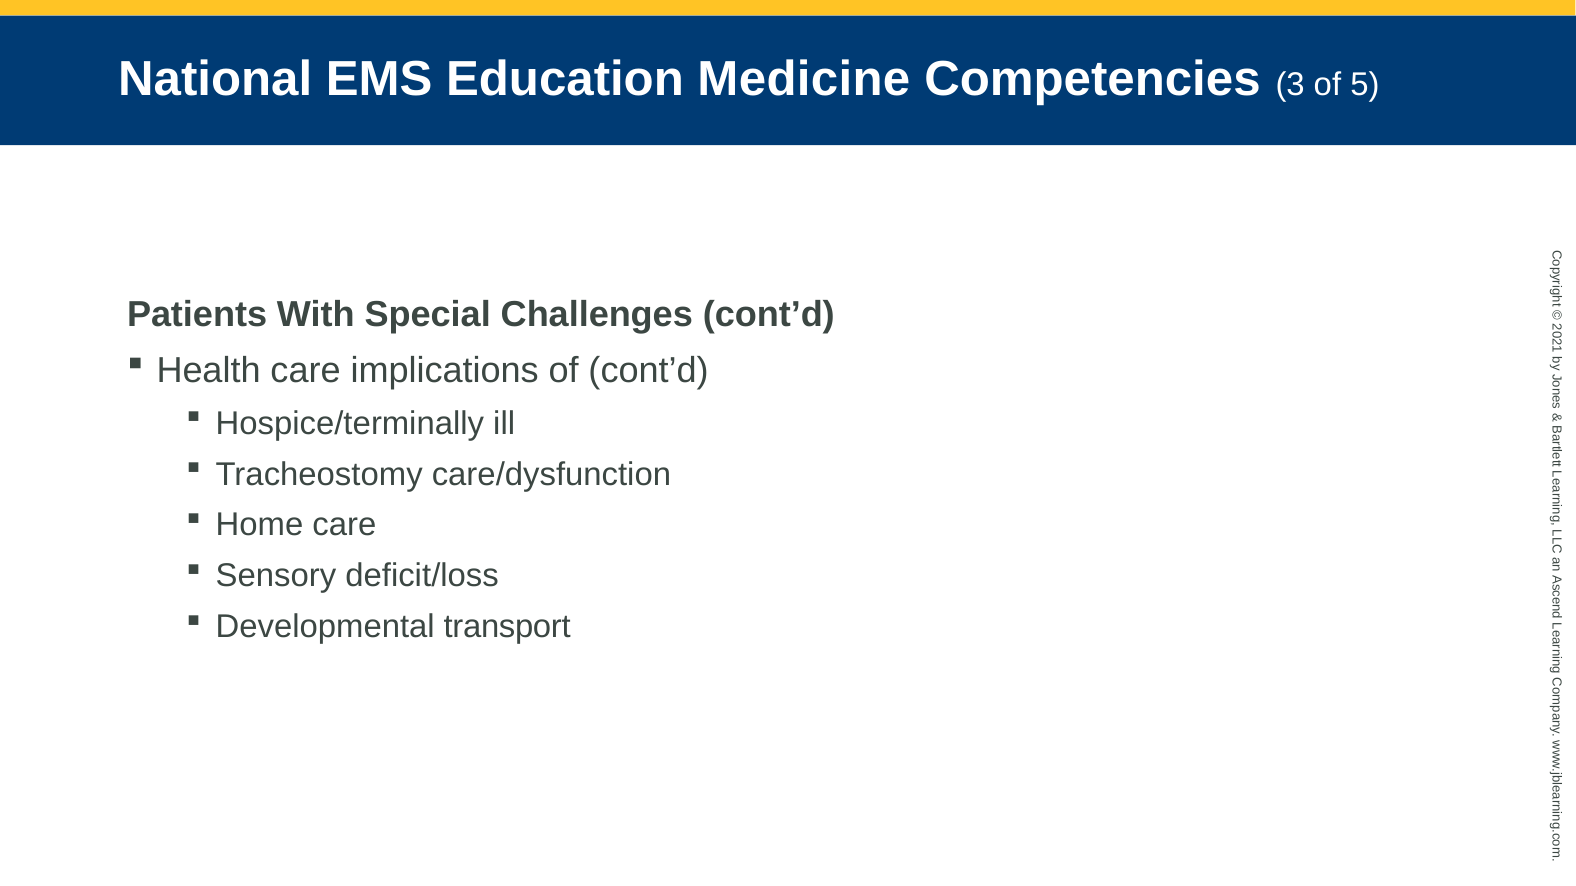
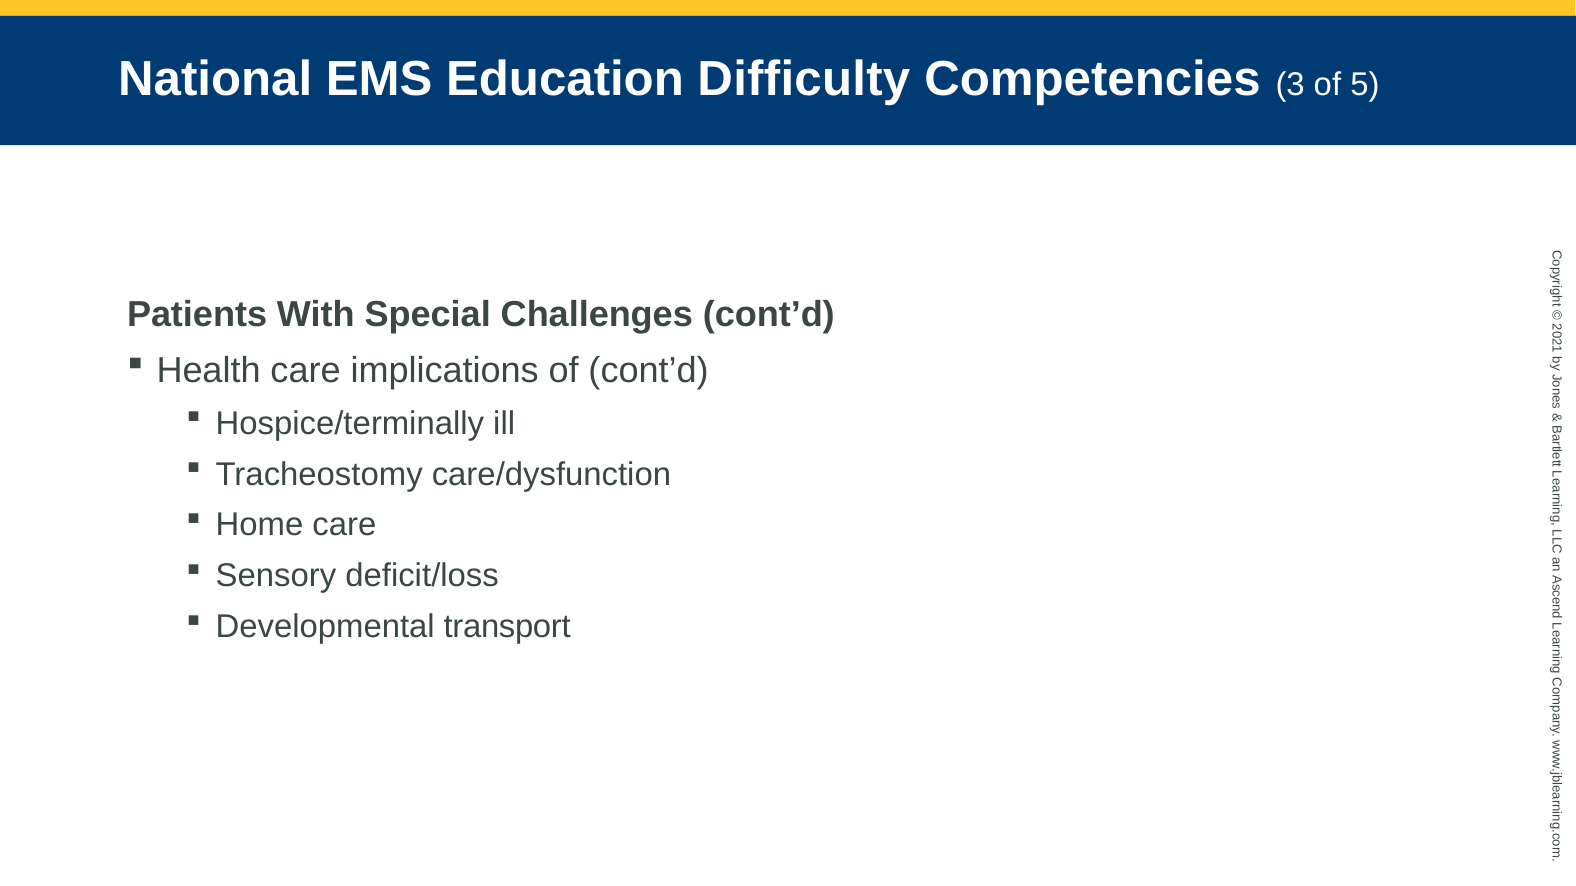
Medicine: Medicine -> Difficulty (804, 79)
